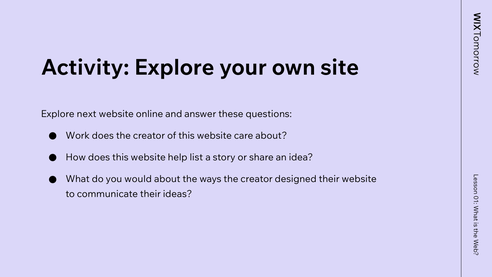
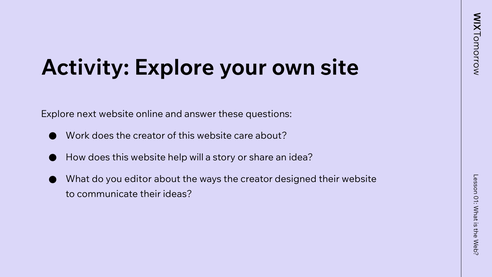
list: list -> will (196, 157)
would: would -> editor (138, 179)
